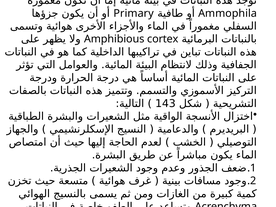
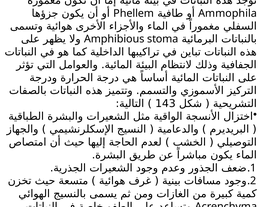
Primary: Primary -> Phellem (134, 13)
cortex: cortex -> stoma (163, 39)
